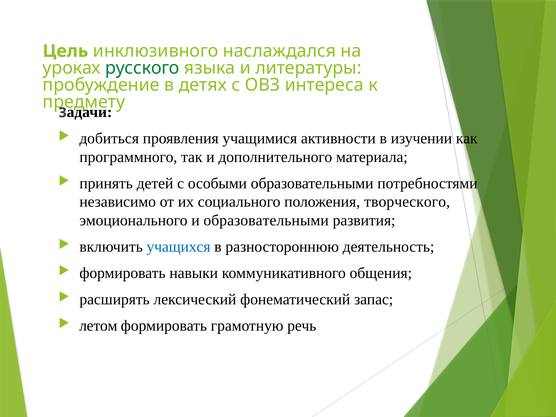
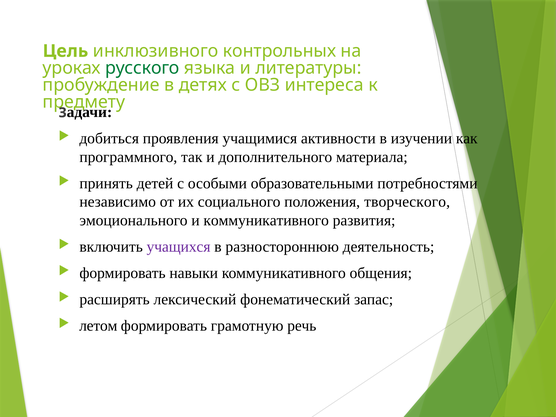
наслаждался: наслаждался -> контрольных (280, 51)
и образовательными: образовательными -> коммуникативного (266, 220)
учащихся colour: blue -> purple (179, 247)
